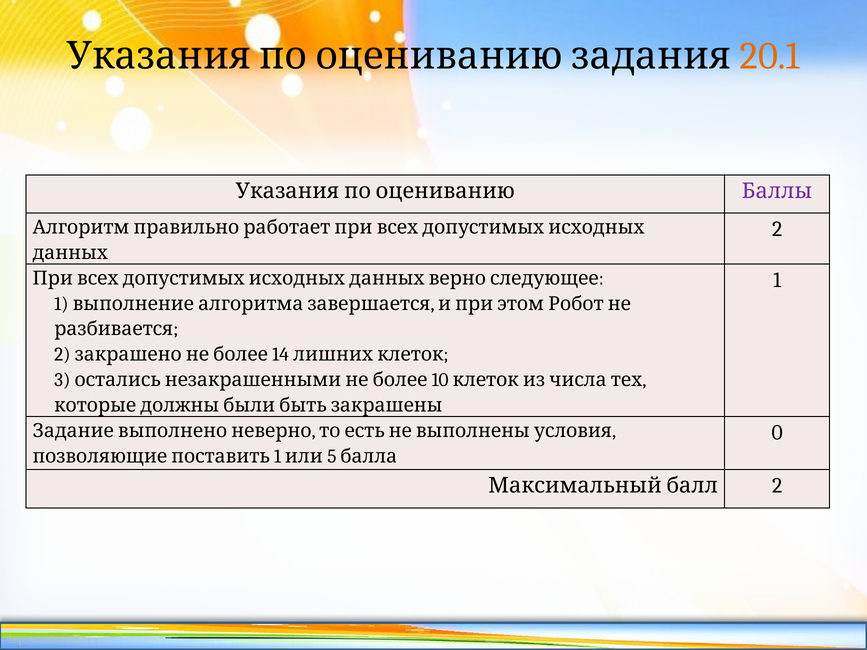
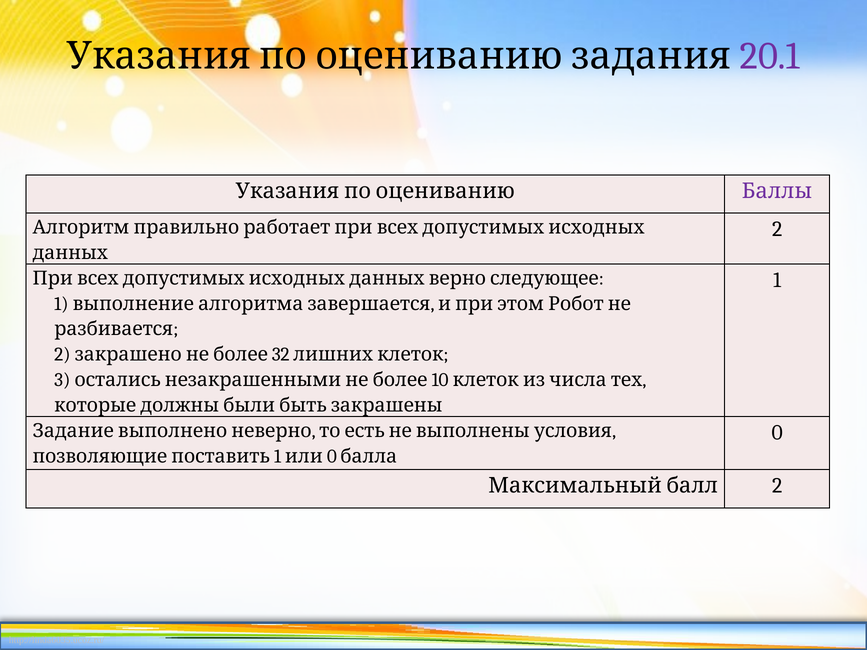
20.1 colour: orange -> purple (770, 56)
14: 14 -> 32 (281, 355)
1 5: 5 -> 0 (332, 456)
